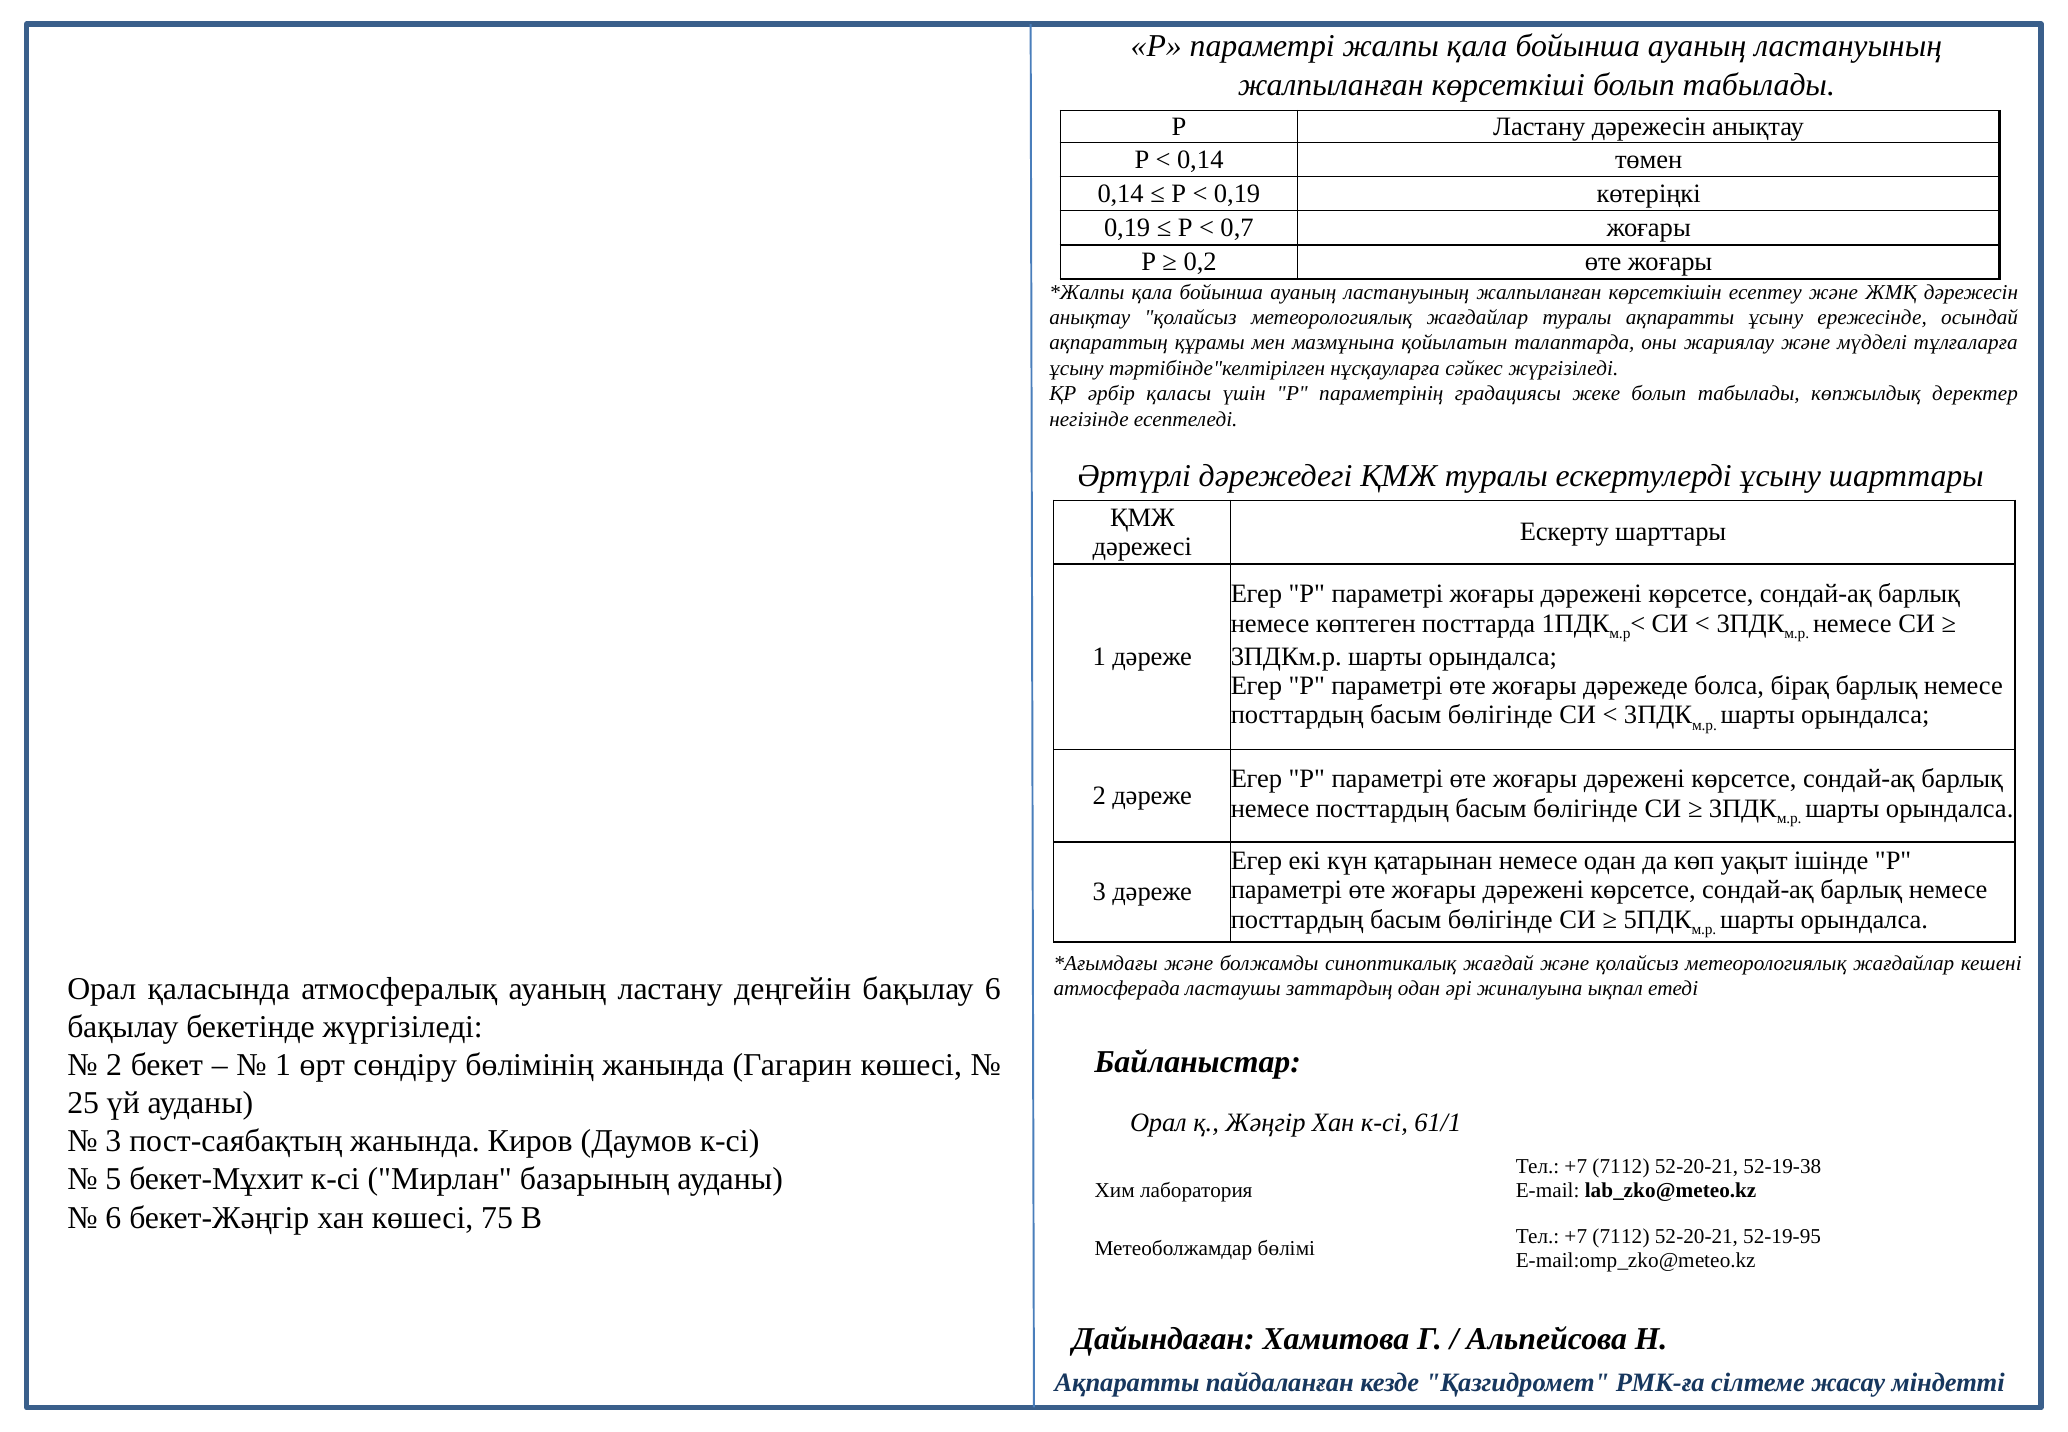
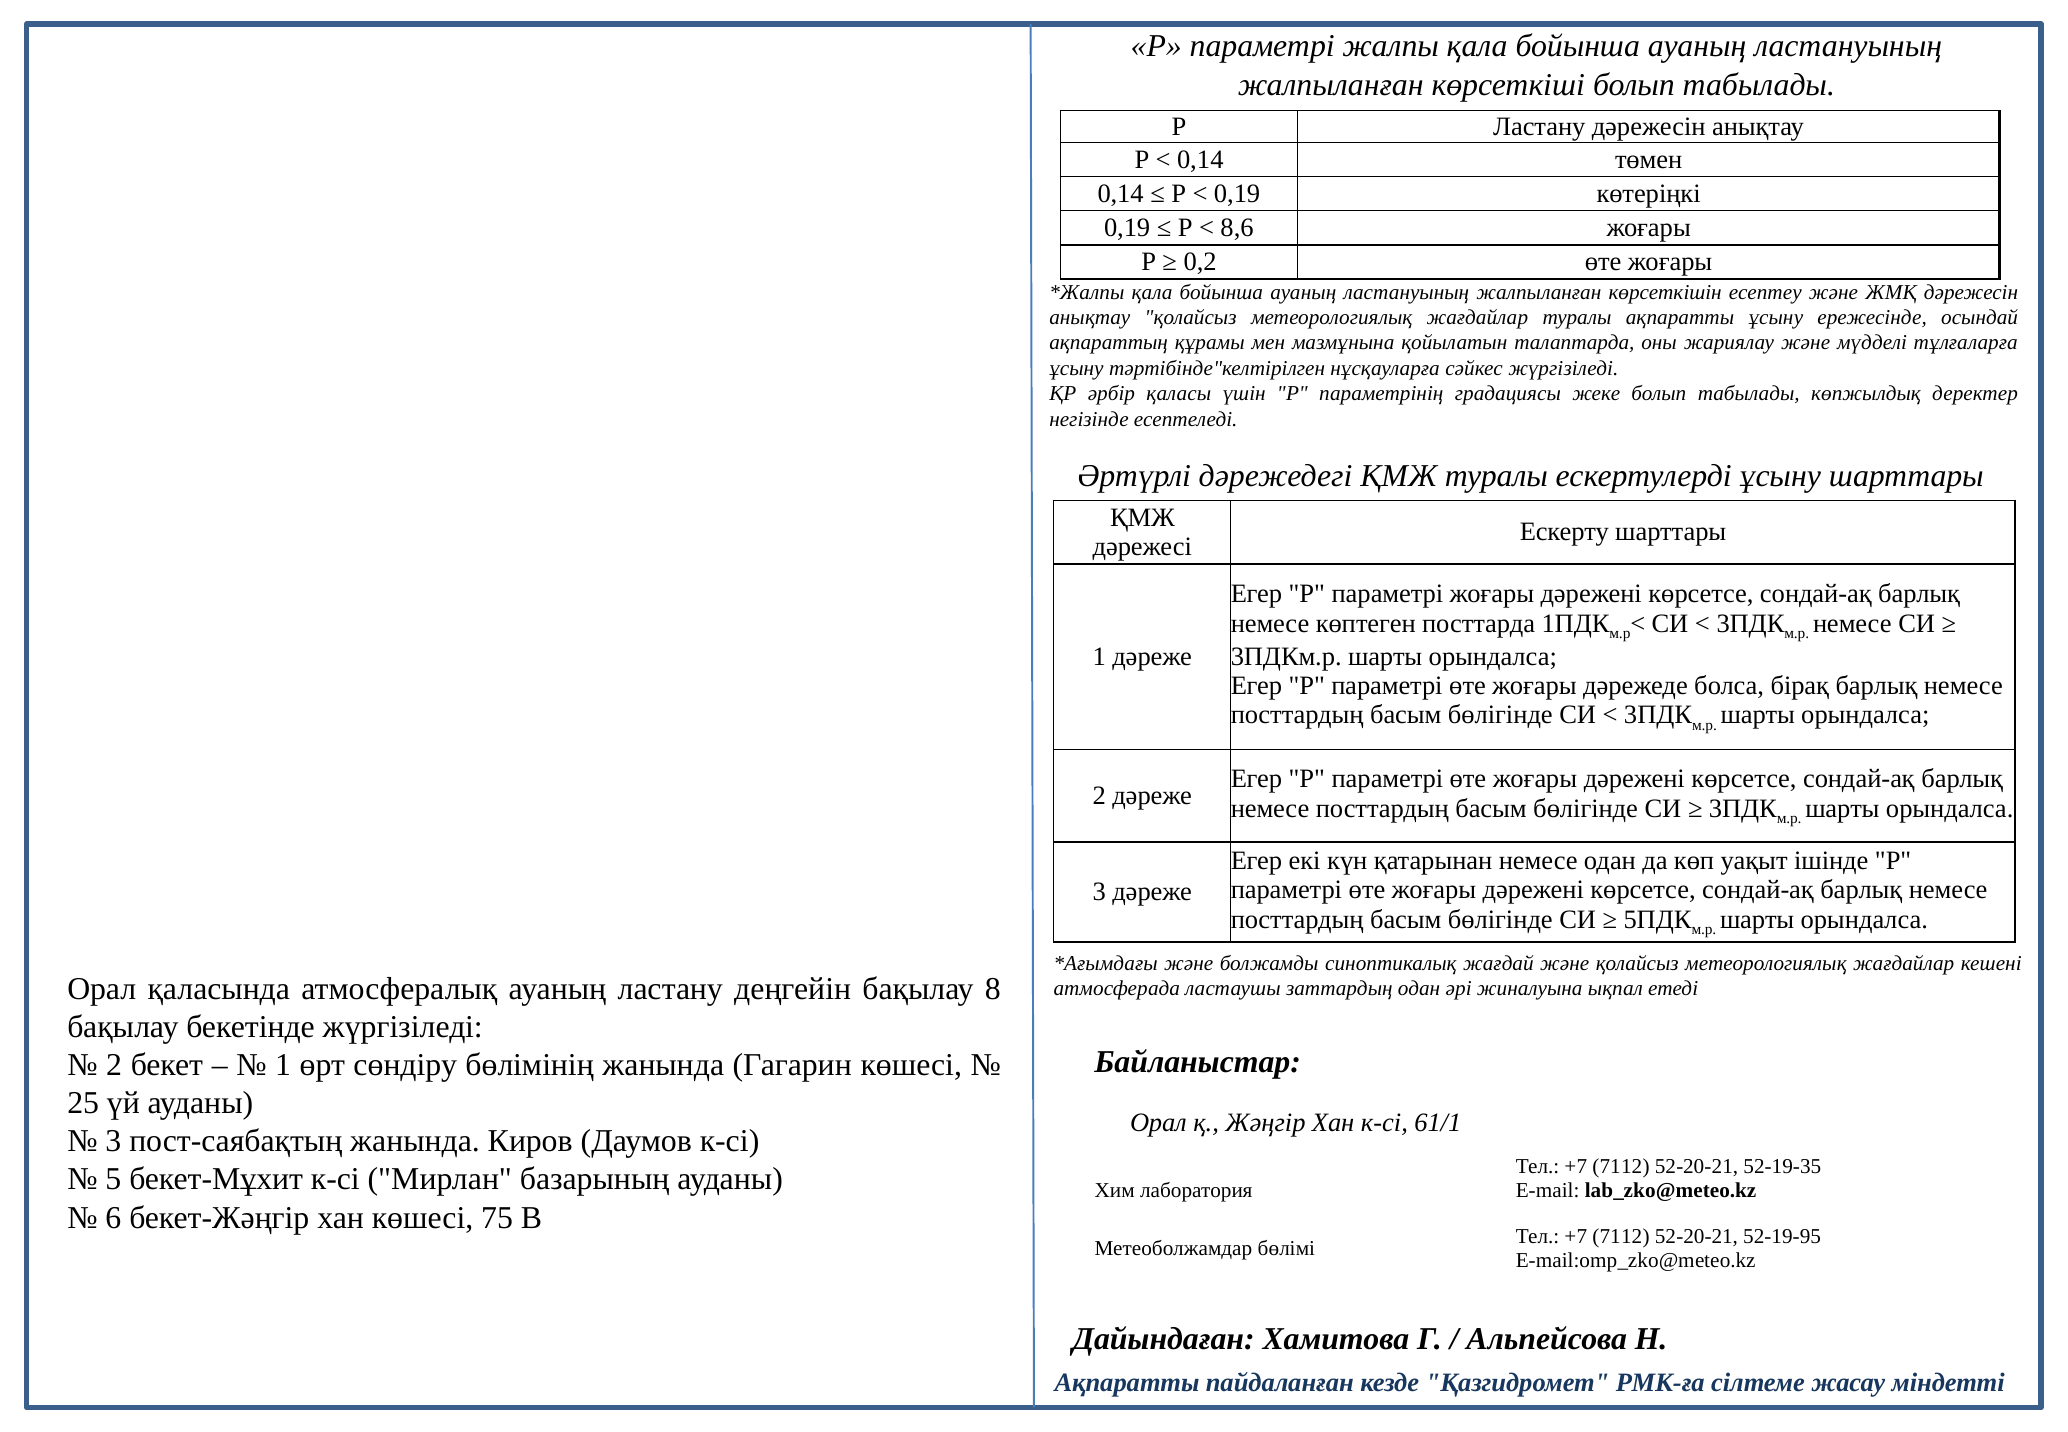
0,7: 0,7 -> 8,6 (1237, 228)
бақылау 6: 6 -> 8 (993, 988)
52-19-38: 52-19-38 -> 52-19-35 (1782, 1167)
